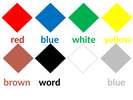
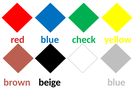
blue white: white -> check (84, 40)
word: word -> beige (50, 82)
